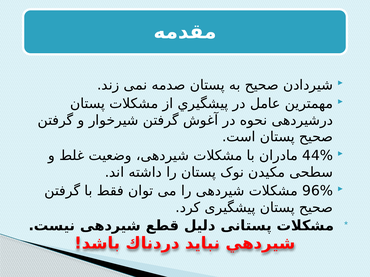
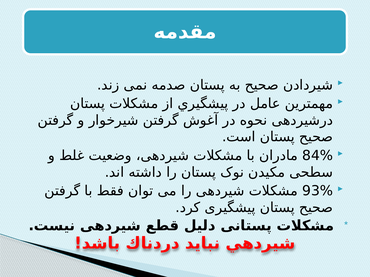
44%: 44% -> 84% (318, 156)
96%: 96% -> 93% (318, 191)
